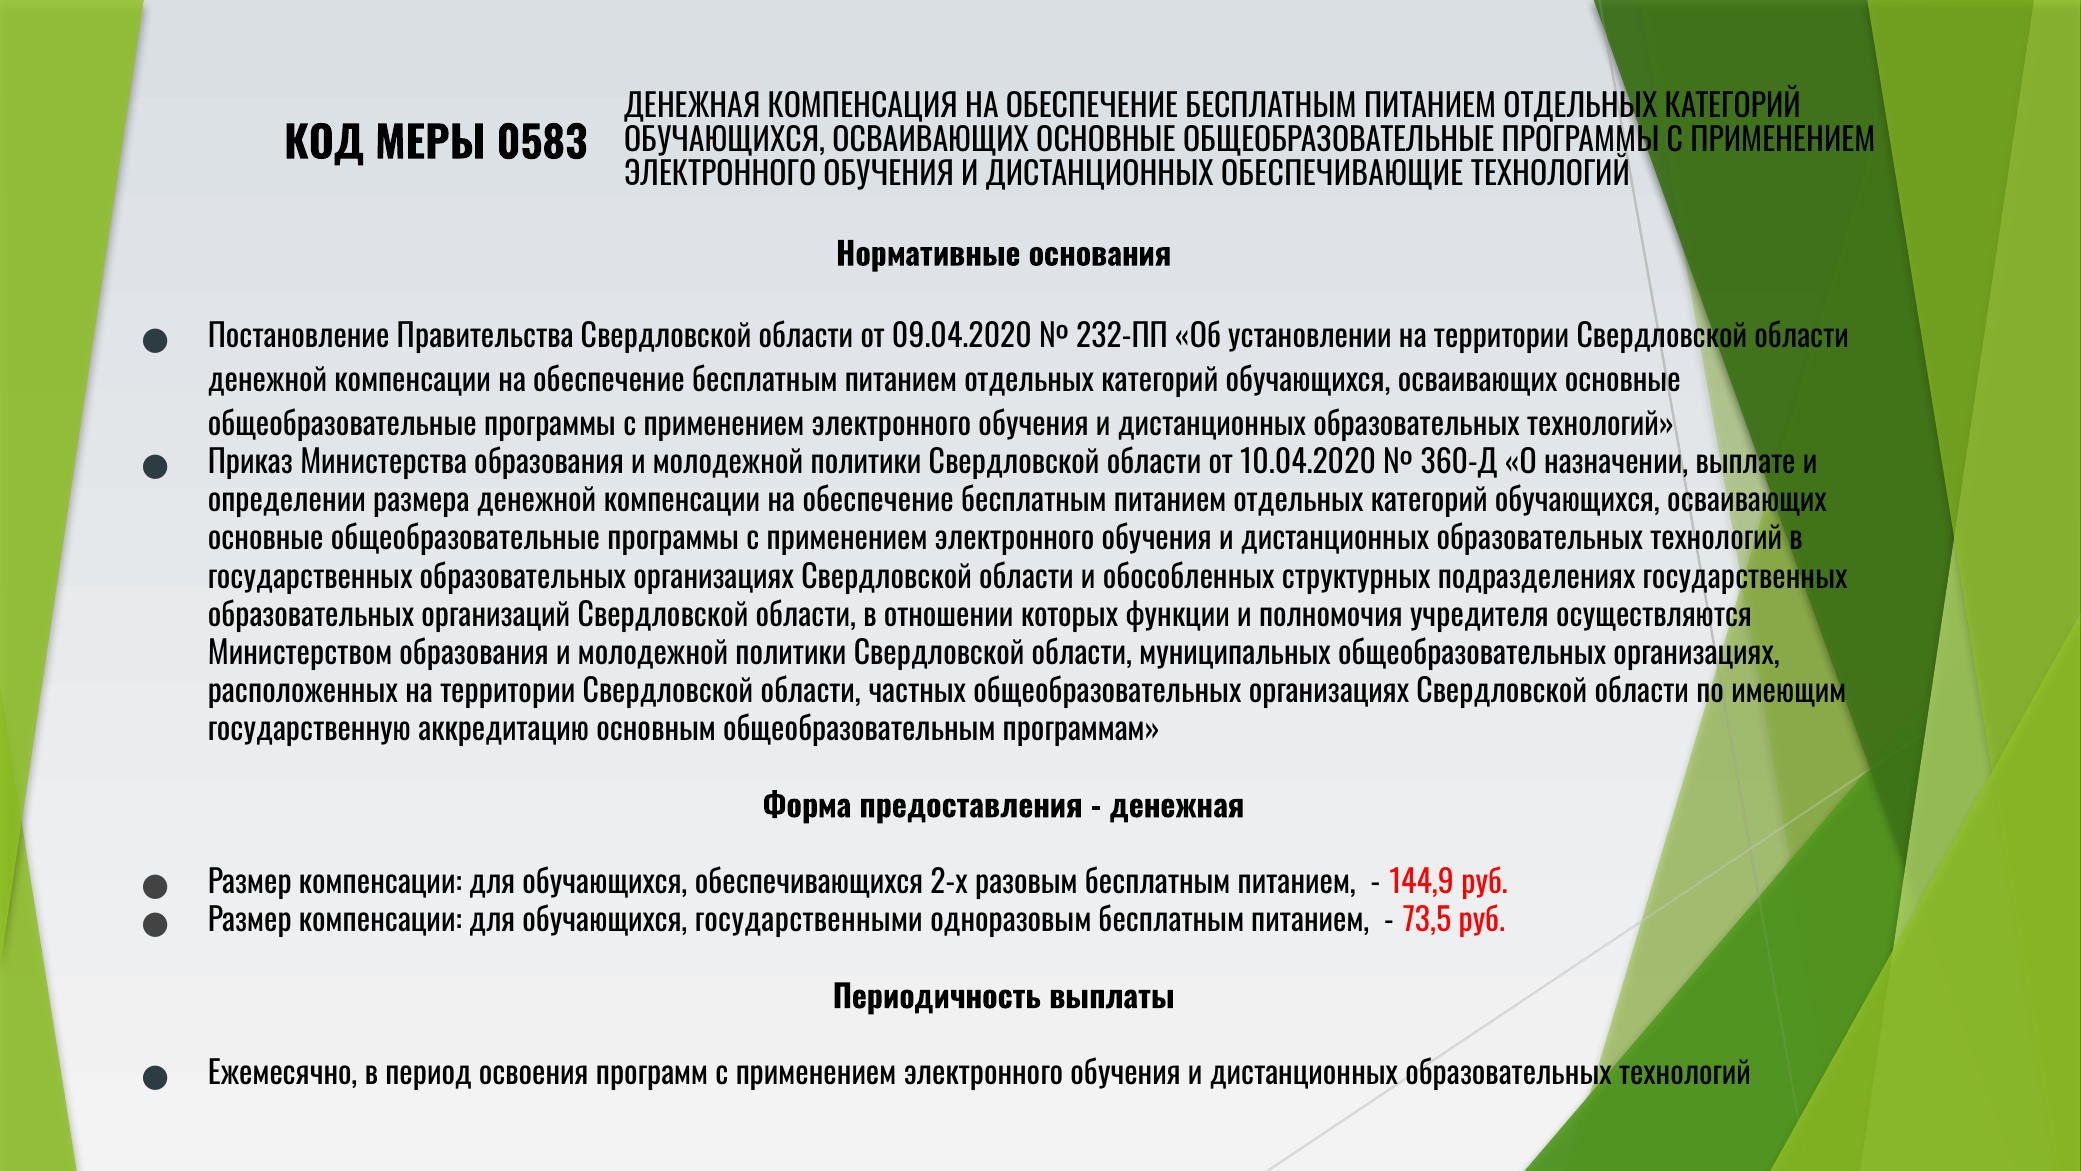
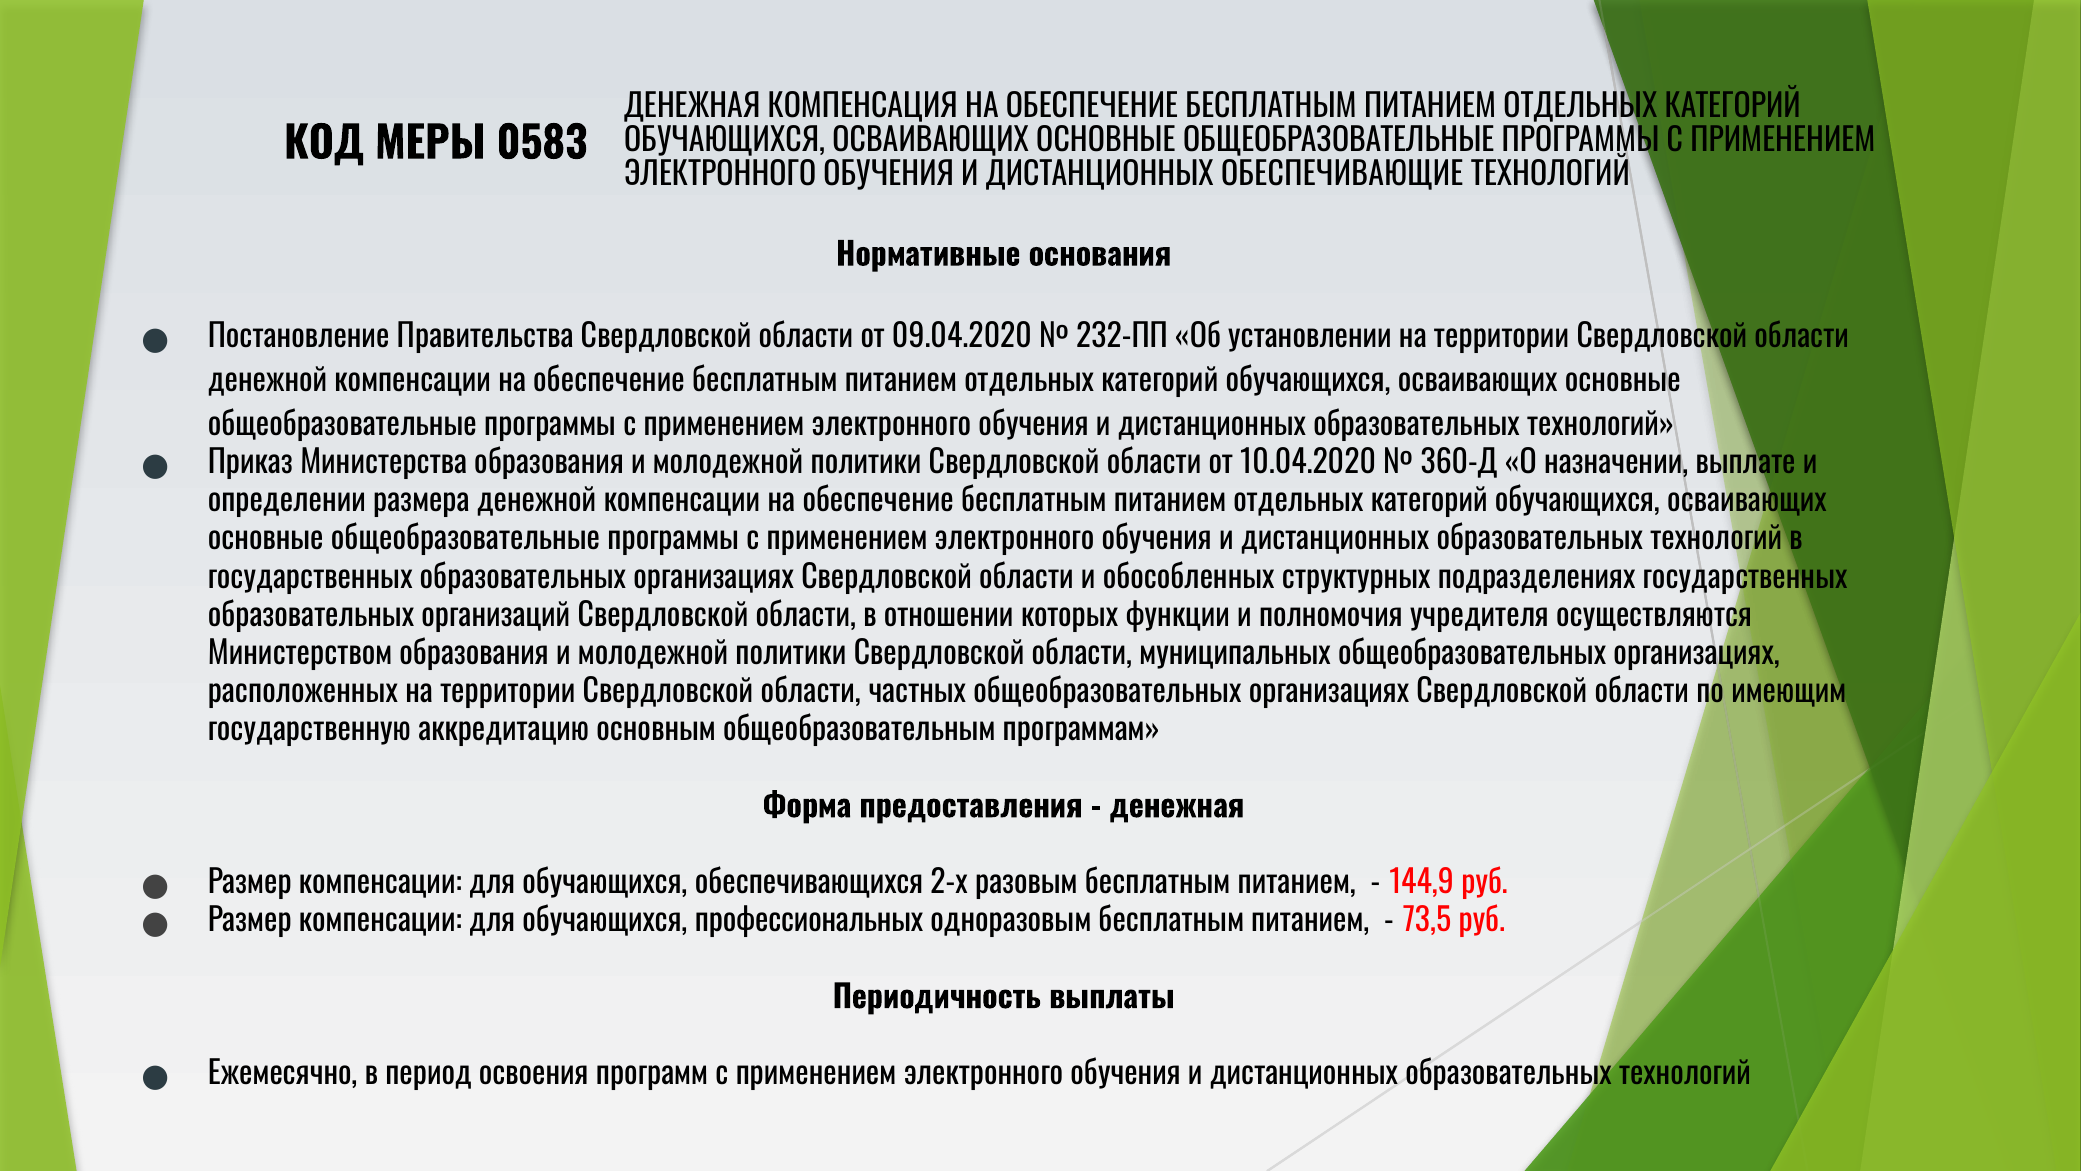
государственными: государственными -> профессиональных (809, 921)
